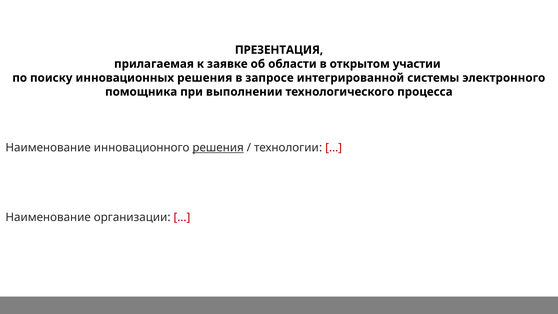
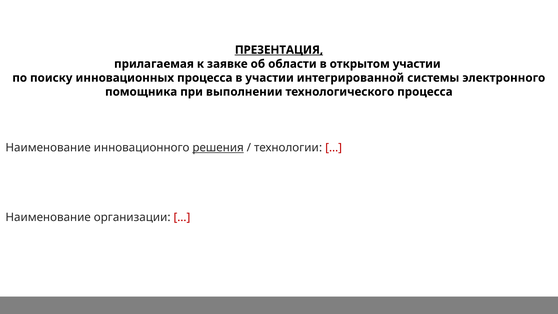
ПРЕЗЕНТАЦИЯ underline: none -> present (279, 50)
инновационных решения: решения -> процесса (205, 78)
в запросе: запросе -> участии (270, 78)
